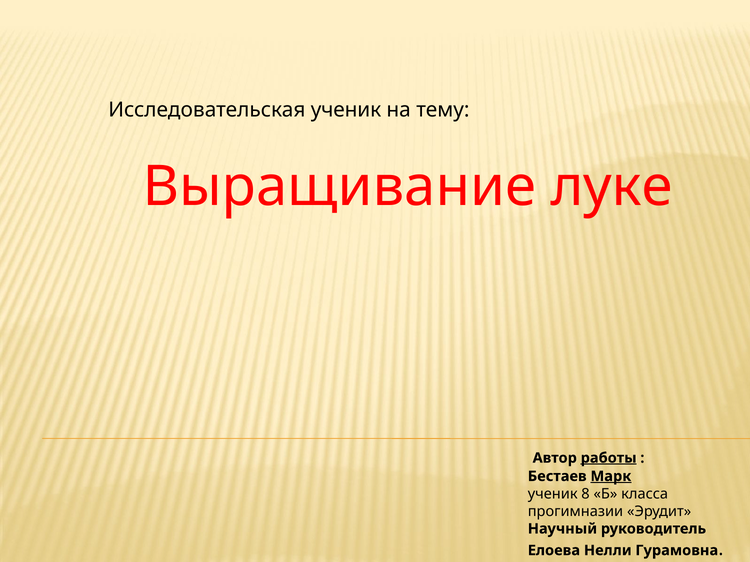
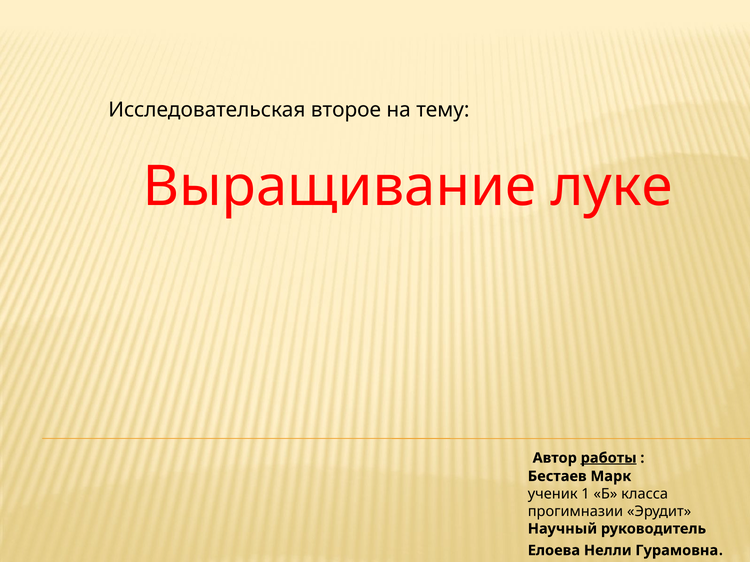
Исследовательская ученик: ученик -> второе (346, 110)
Марк underline: present -> none (611, 477)
8: 8 -> 1 (586, 494)
